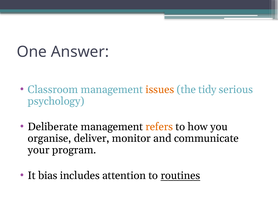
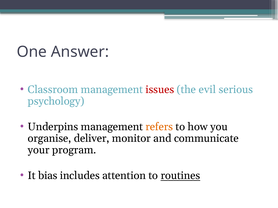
issues colour: orange -> red (160, 90)
tidy: tidy -> evil (207, 90)
Deliberate: Deliberate -> Underpins (53, 127)
